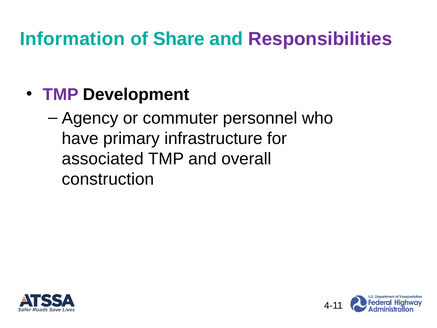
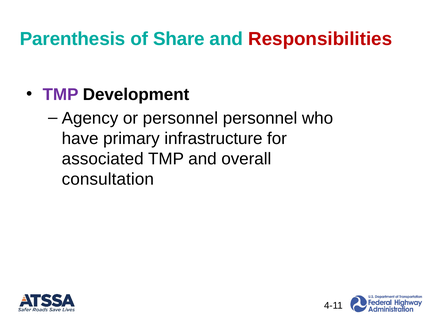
Information: Information -> Parenthesis (73, 39)
Responsibilities colour: purple -> red (320, 39)
or commuter: commuter -> personnel (180, 118)
construction: construction -> consultation (108, 179)
